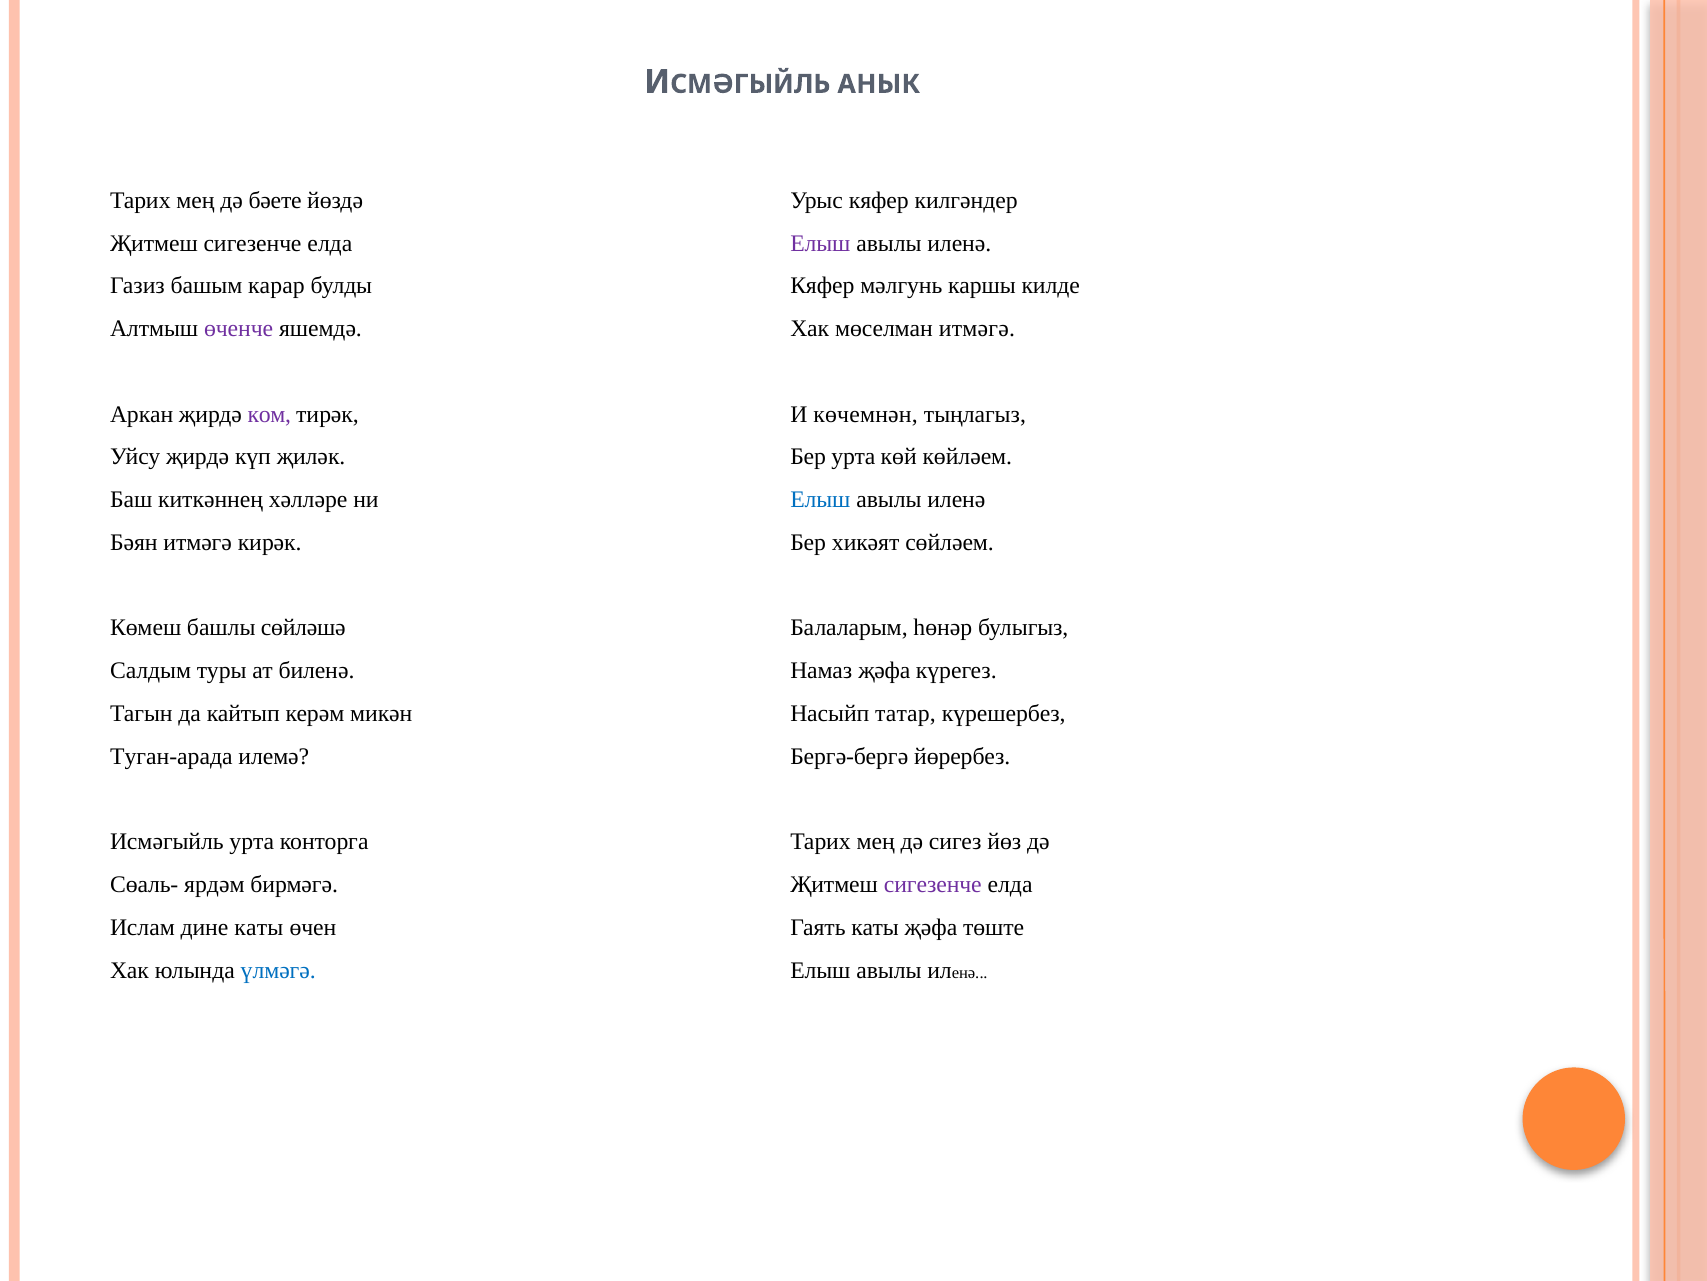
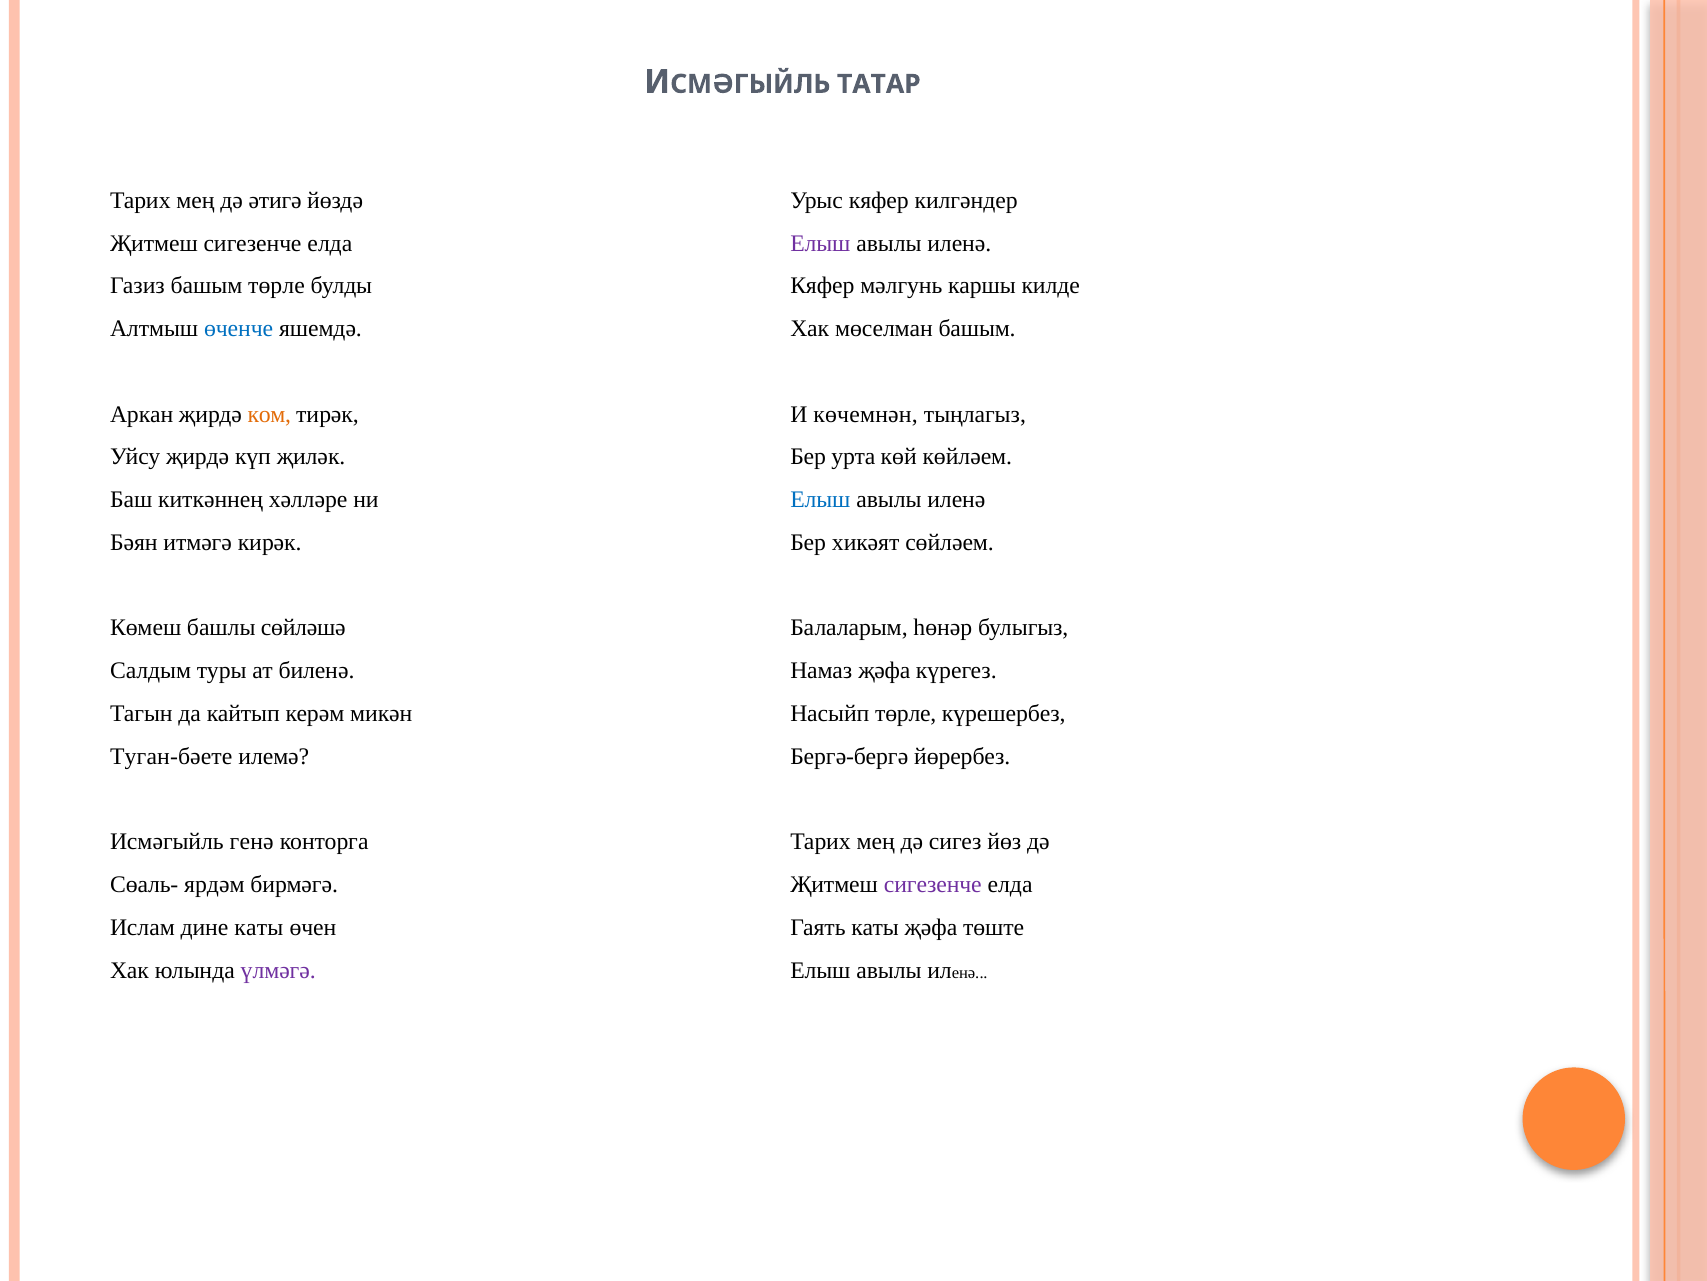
АНЫК: АНЫК -> ТАТАР (879, 84)
бәете: бәете -> әтигә (275, 200)
башым карар: карар -> төрле (276, 286)
өченче colour: purple -> blue (239, 329)
мөселман итмәгә: итмәгә -> башым (977, 329)
ком colour: purple -> orange (269, 414)
Насыйп татар: татар -> төрле (906, 713)
Туган-арада: Туган-арада -> Туган-бәете (171, 756)
Исмәгыйль урта: урта -> генә (252, 842)
үлмәгә colour: blue -> purple (278, 970)
